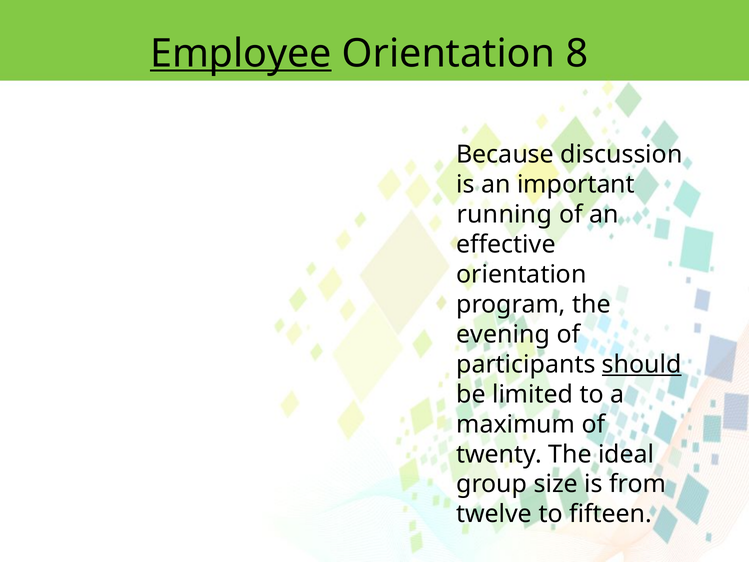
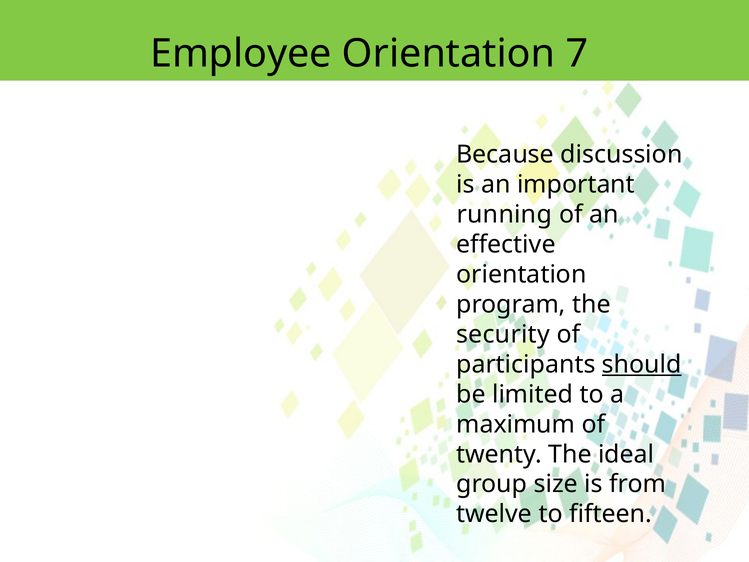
Employee underline: present -> none (241, 53)
8: 8 -> 7 (577, 53)
evening: evening -> security (503, 334)
